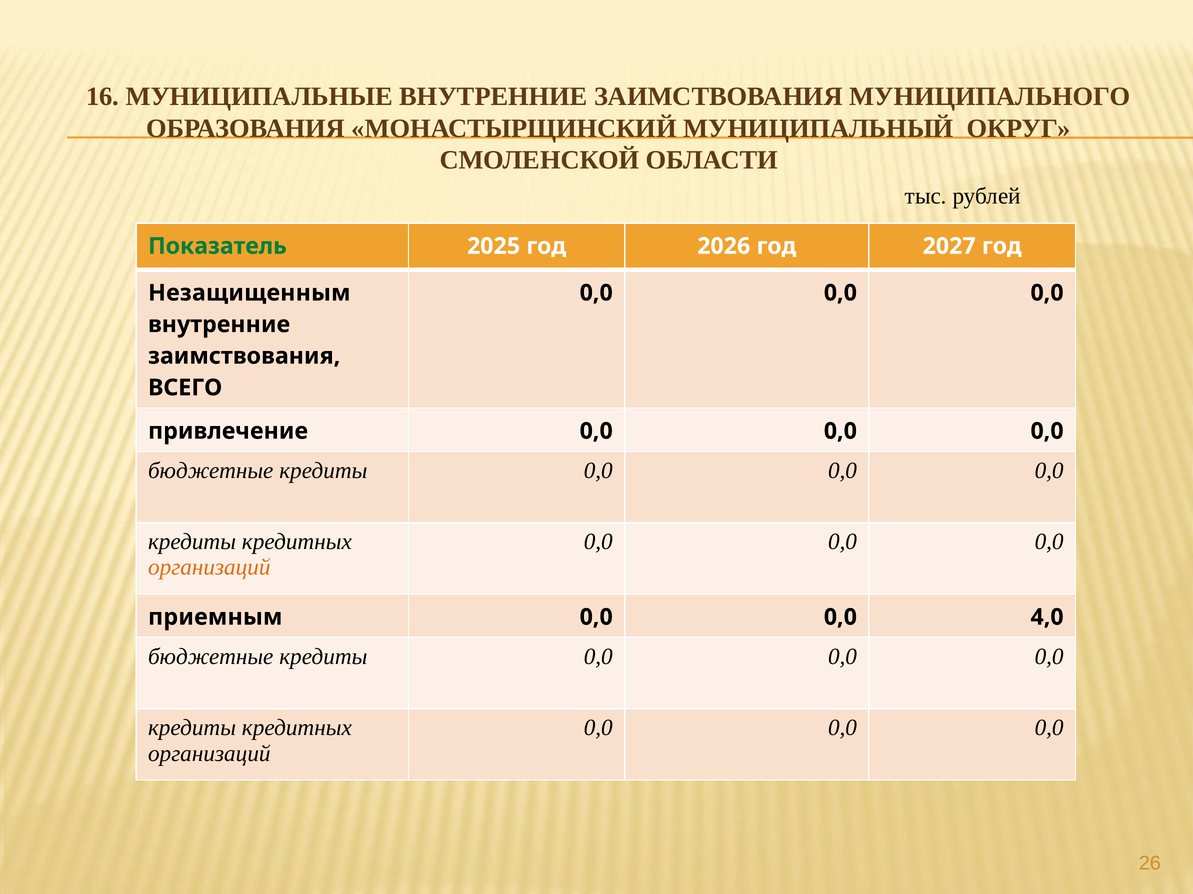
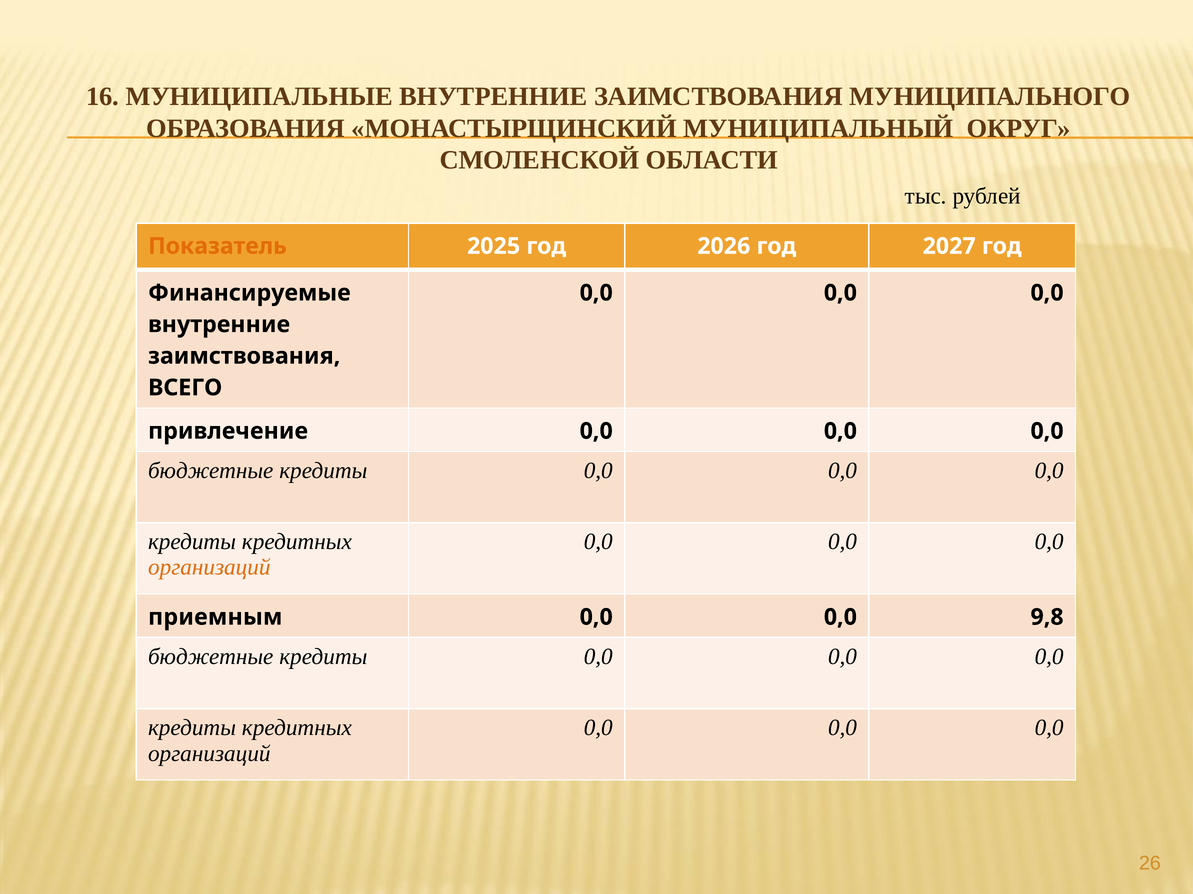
Показатель colour: green -> orange (217, 246)
Незащищенным: Незащищенным -> Финансируемые (249, 293)
4,0: 4,0 -> 9,8 (1047, 618)
